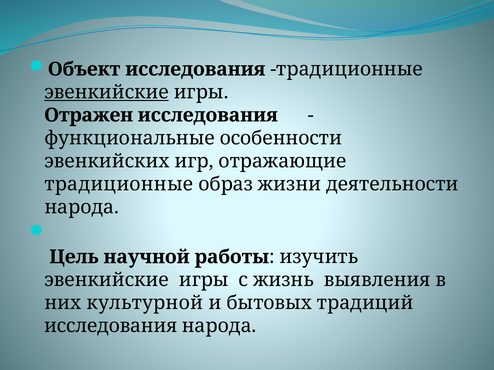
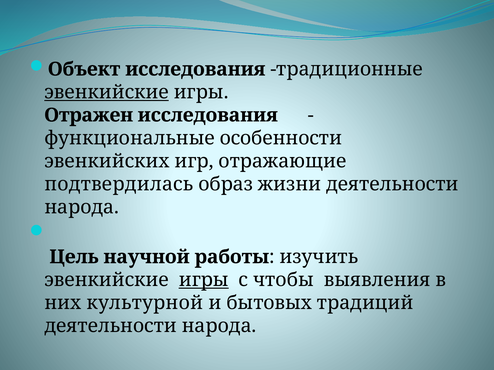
традиционные: традиционные -> подтвердилась (119, 184)
игры underline: none -> present (204, 280)
жизнь: жизнь -> чтобы (283, 280)
исследования: исследования -> деятельности (111, 326)
